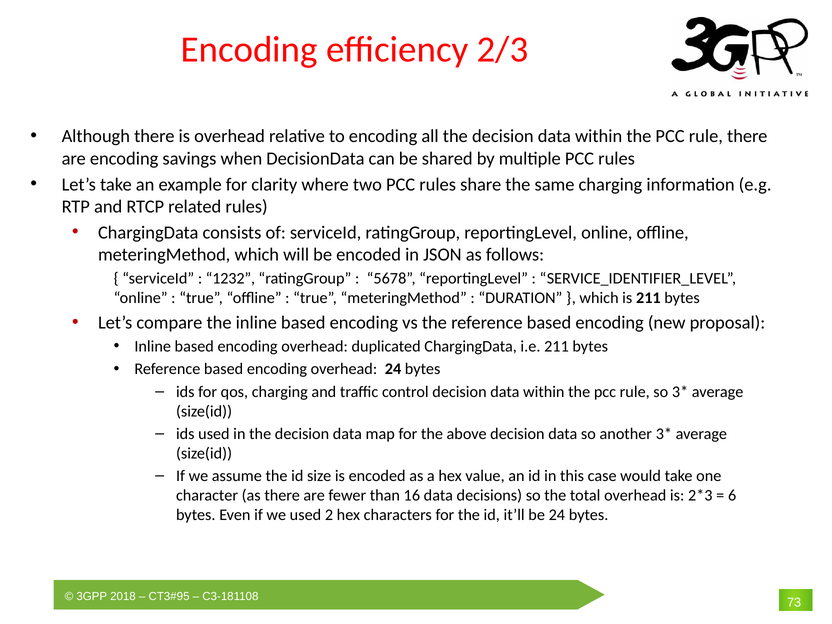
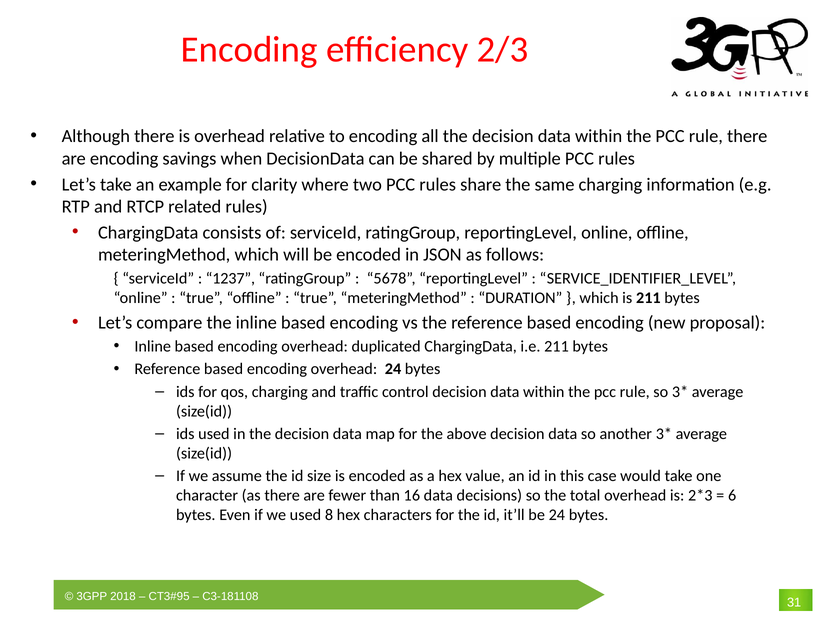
1232: 1232 -> 1237 (230, 279)
2: 2 -> 8 (329, 515)
73: 73 -> 31 (794, 603)
